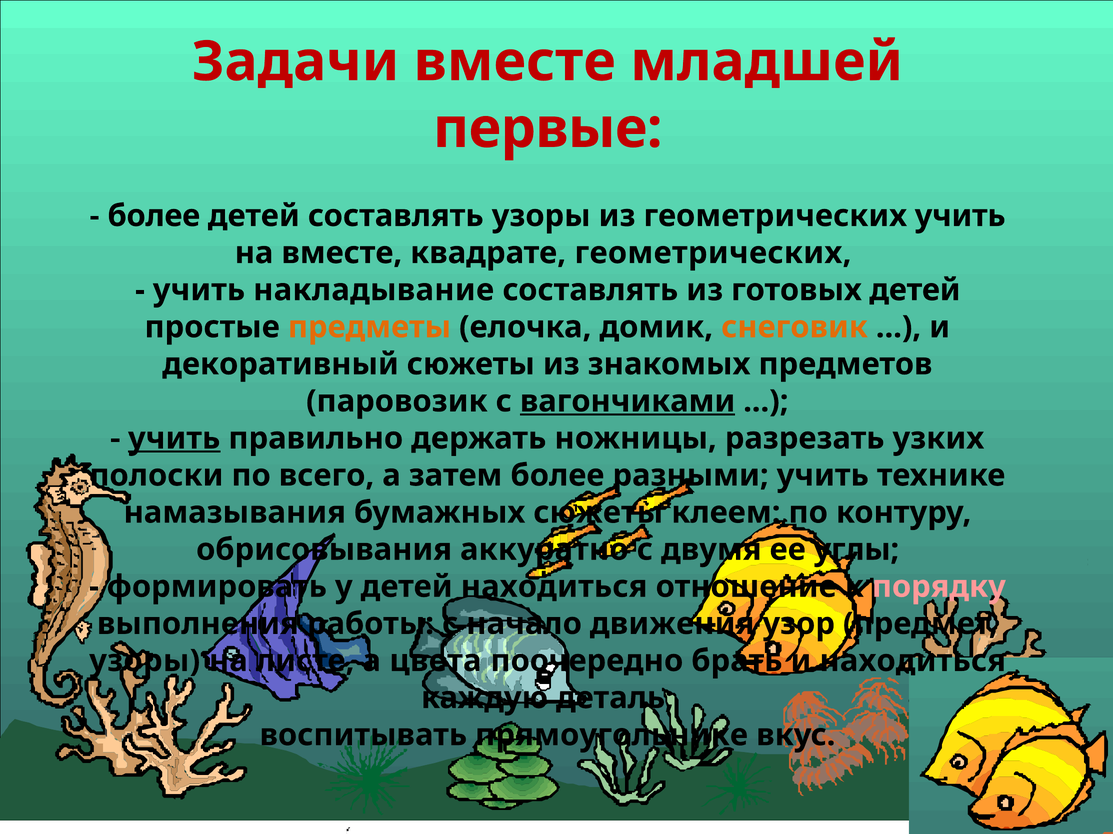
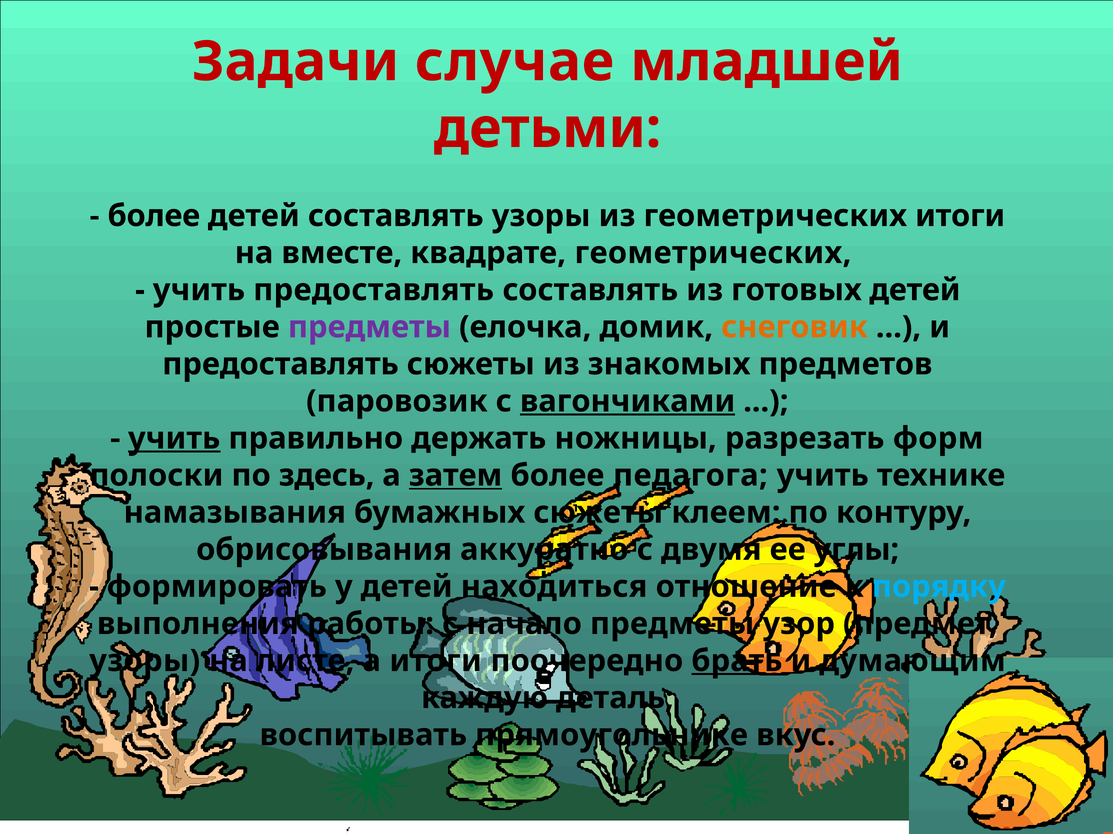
Задачи вместе: вместе -> случае (514, 62)
первые: первые -> детьми (548, 129)
геометрических учить: учить -> итоги (960, 216)
учить накладывание: накладывание -> предоставлять (374, 290)
предметы colour: orange -> purple (369, 327)
декоративный: декоративный -> предоставлять (281, 364)
узких: узких -> форм (938, 439)
всего: всего -> здесь (327, 476)
затем underline: none -> present (456, 476)
разными: разными -> педагога (690, 476)
порядку colour: pink -> light blue (939, 587)
начало движения: движения -> предметы (672, 624)
а цвета: цвета -> итоги (436, 661)
брать underline: none -> present (737, 661)
и находиться: находиться -> думающим (913, 661)
